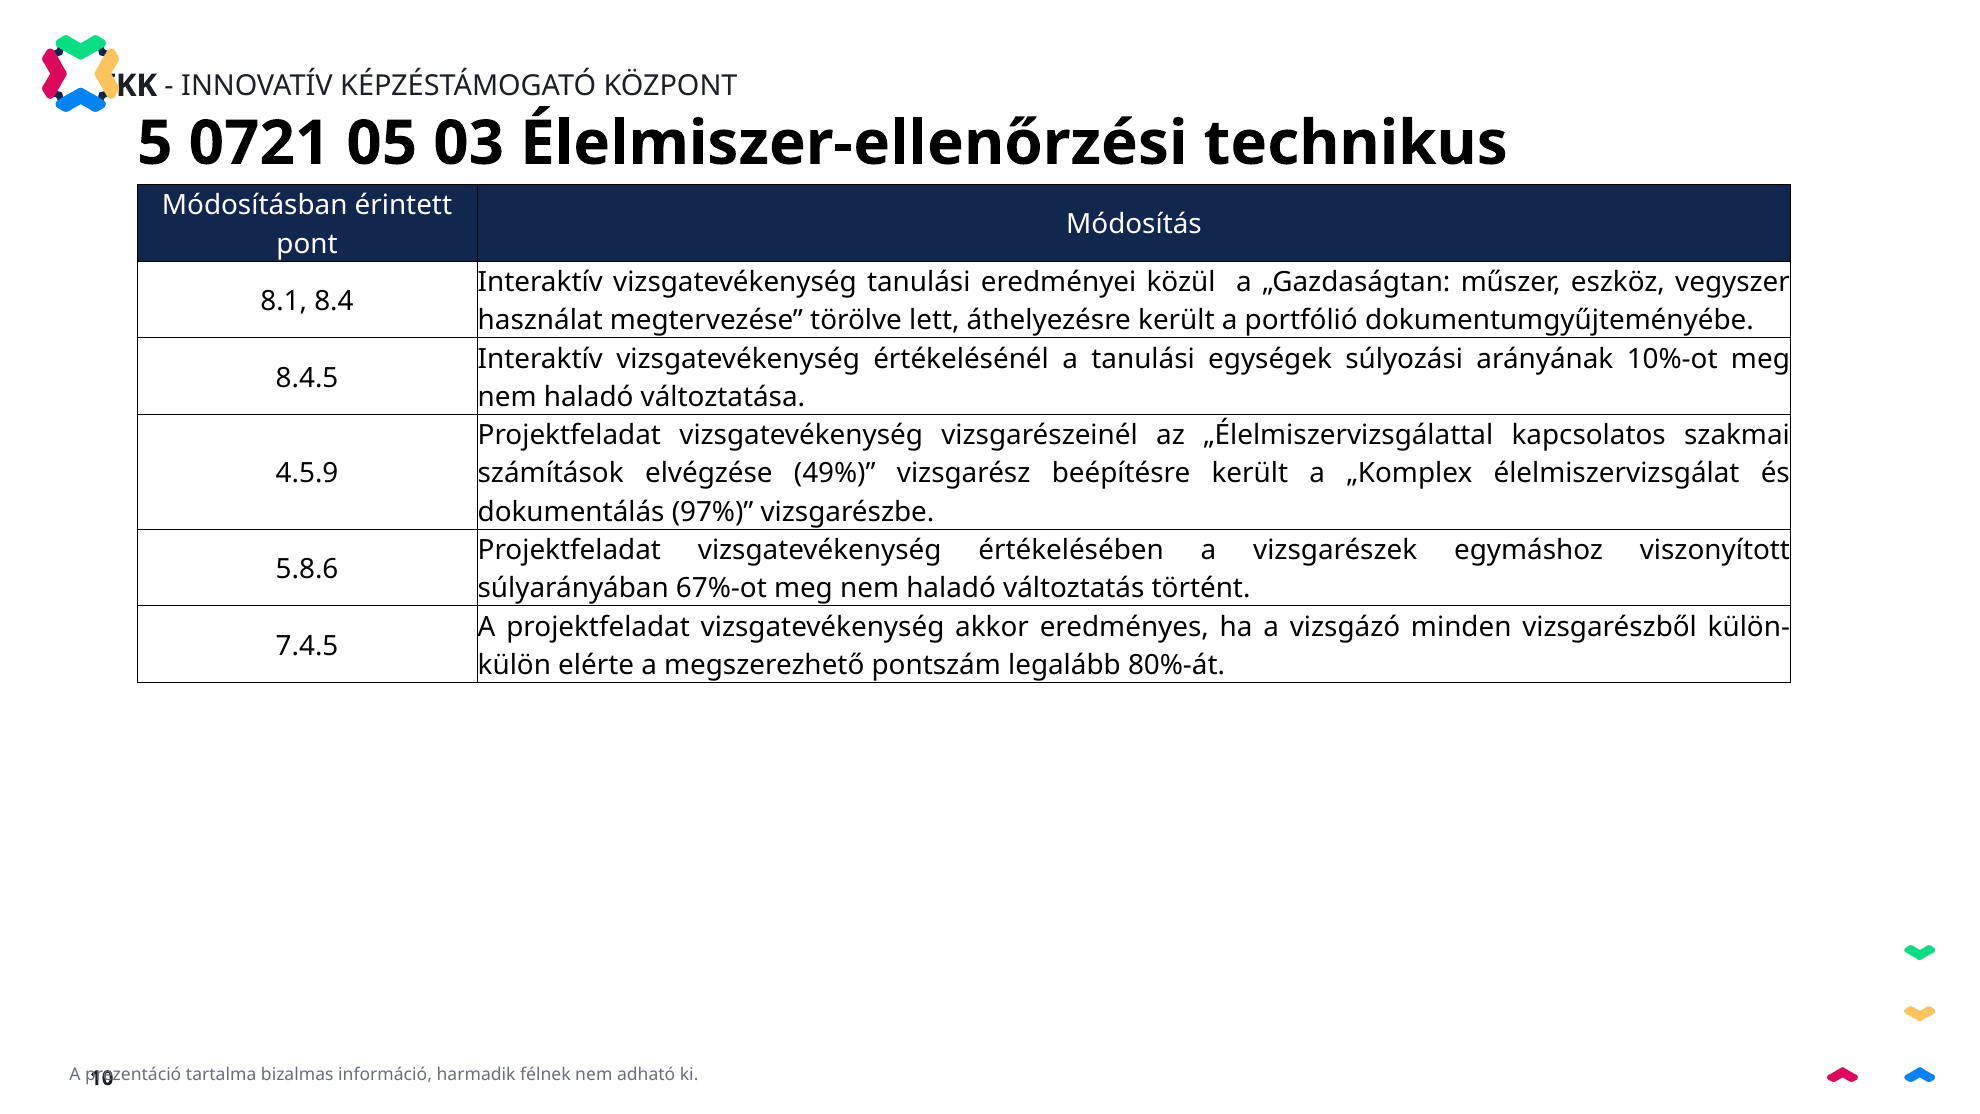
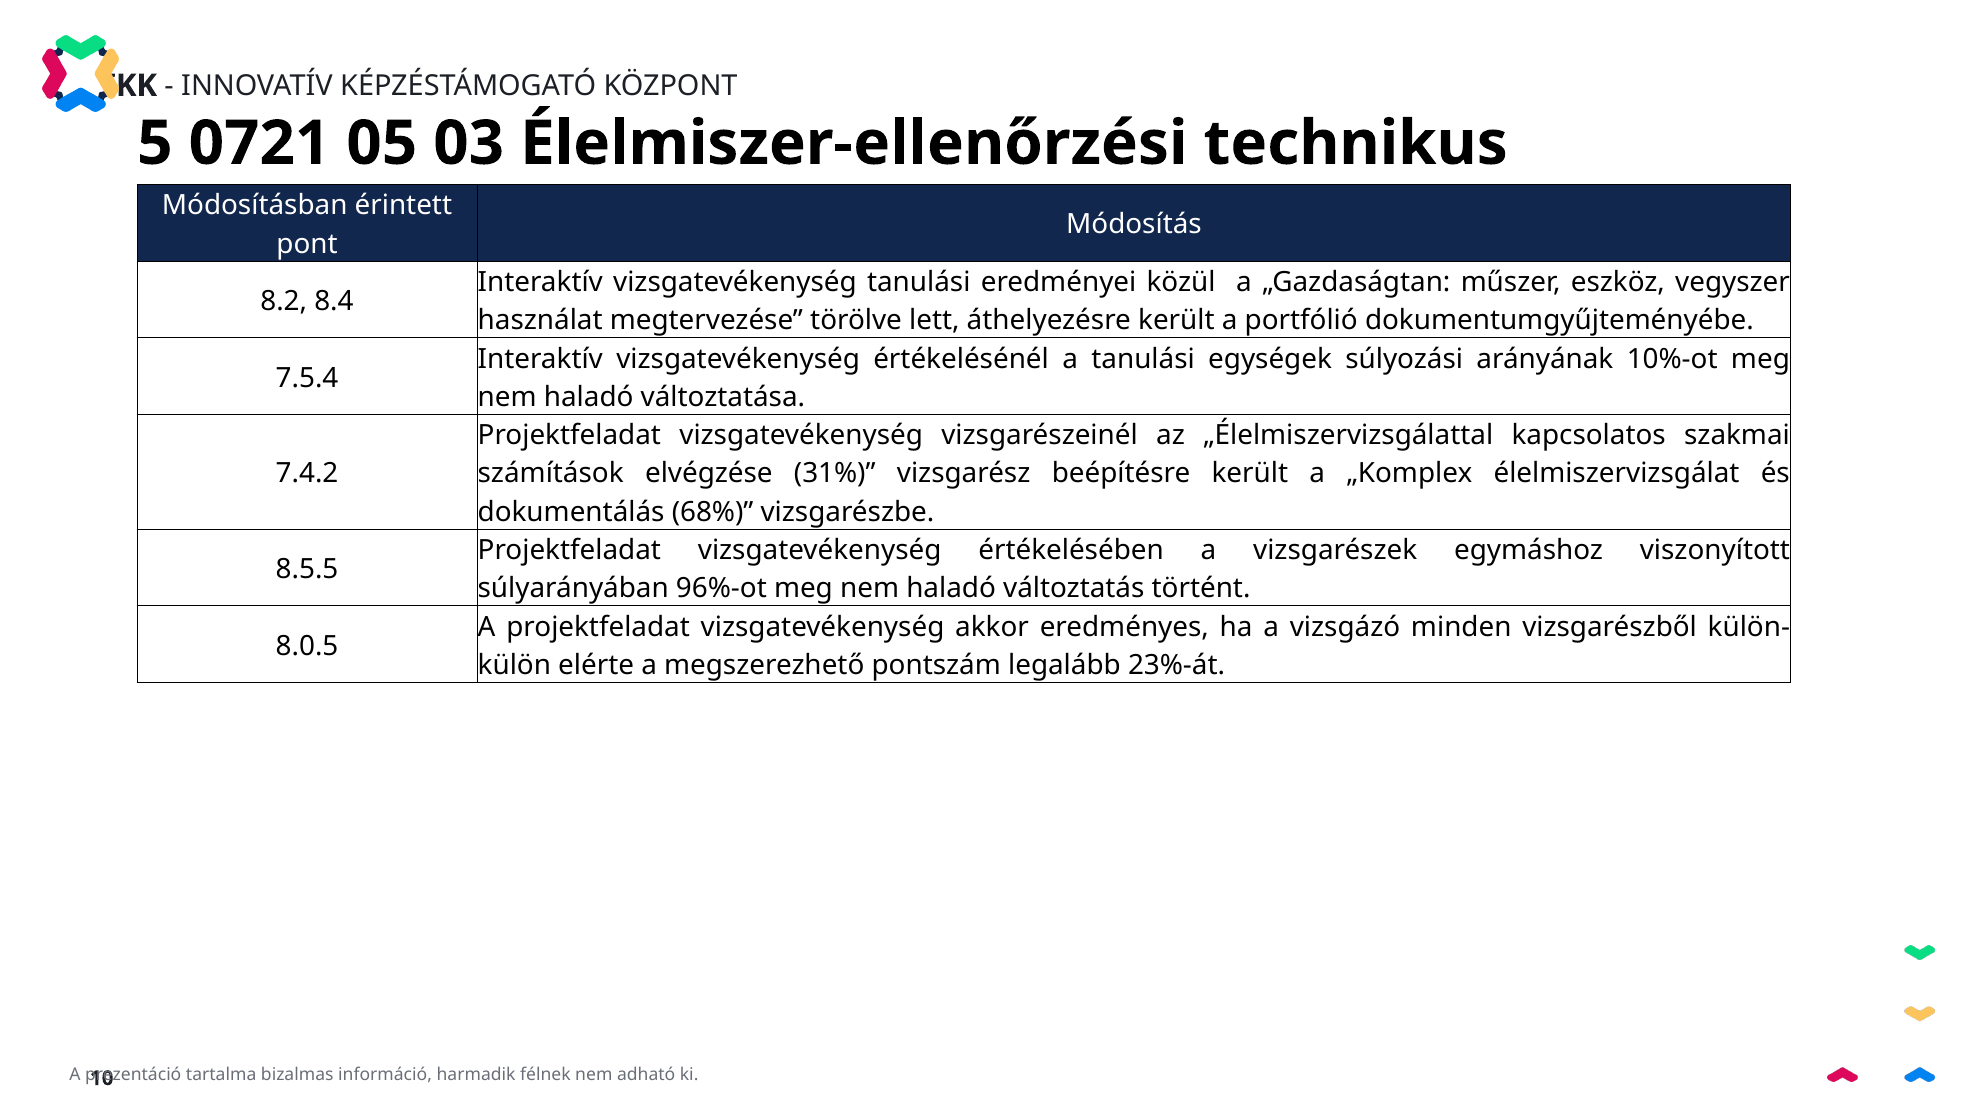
8.1: 8.1 -> 8.2 (284, 301)
8.4.5: 8.4.5 -> 7.5.4 (307, 378)
4.5.9: 4.5.9 -> 7.4.2 (307, 474)
49%: 49% -> 31% (835, 474)
97%: 97% -> 68% (713, 512)
5.8.6: 5.8.6 -> 8.5.5 (307, 569)
67%-ot: 67%-ot -> 96%-ot (721, 588)
7.4.5: 7.4.5 -> 8.0.5 (307, 646)
80%-át: 80%-át -> 23%-át (1177, 665)
